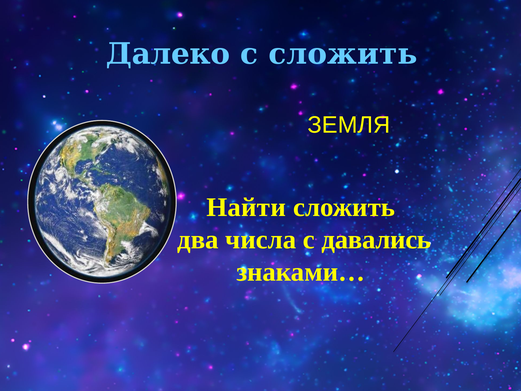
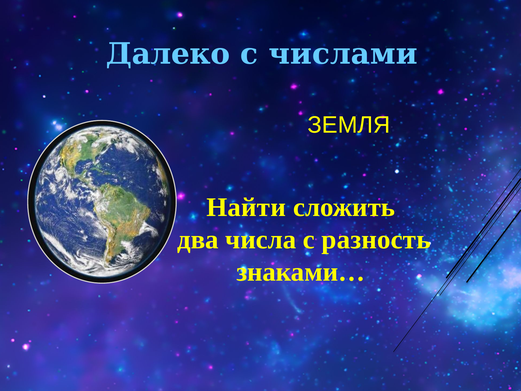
с сложить: сложить -> числами (343, 54)
давались: давались -> разность (376, 239)
